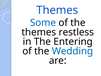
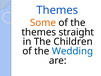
Some colour: blue -> orange (43, 23)
restless: restless -> straight (76, 32)
Entering: Entering -> Children (73, 42)
